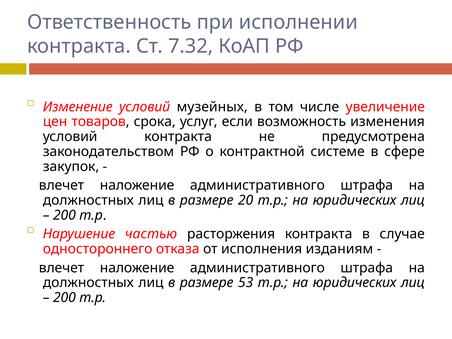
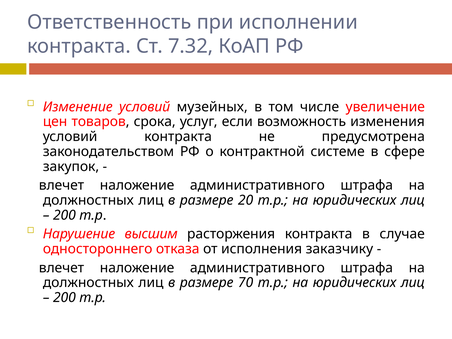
частью: частью -> высшим (151, 234)
изданиям: изданиям -> заказчику (339, 249)
53: 53 -> 70 (246, 283)
